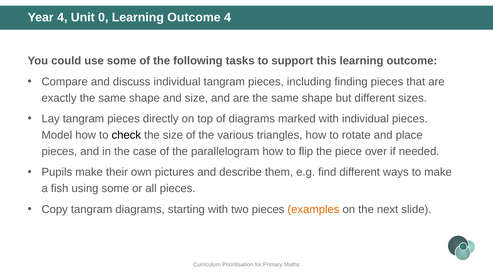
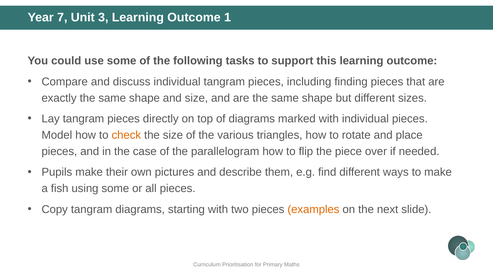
Year 4: 4 -> 7 (62, 18)
0: 0 -> 3 (103, 18)
Outcome 4: 4 -> 1 (228, 18)
check colour: black -> orange (126, 135)
